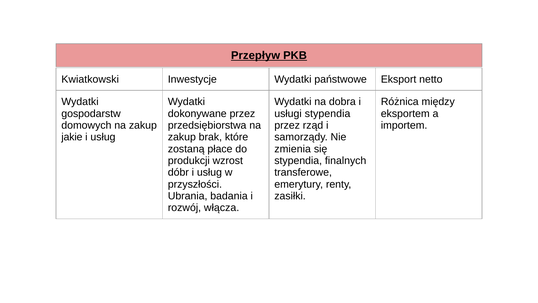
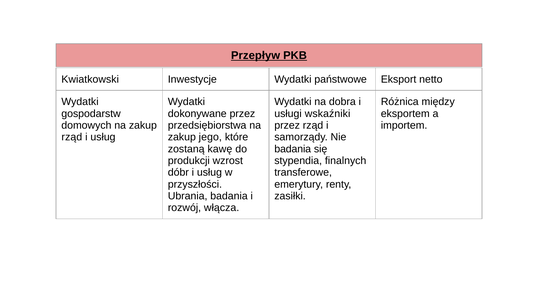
usługi stypendia: stypendia -> wskaźniki (328, 113)
jakie: jakie -> rząd (72, 137)
brak: brak -> jego (210, 137)
płace: płace -> kawę (220, 149)
zmienia: zmienia -> badania (293, 149)
